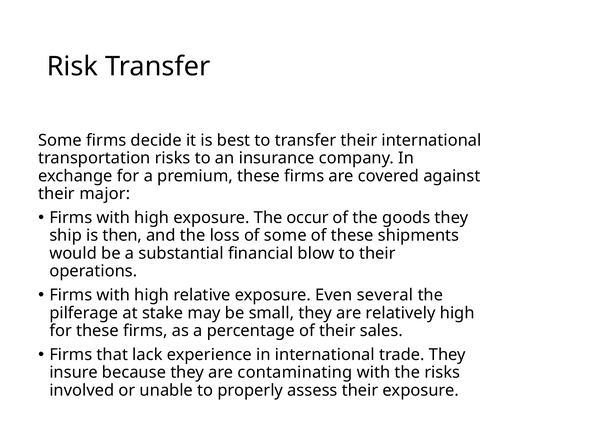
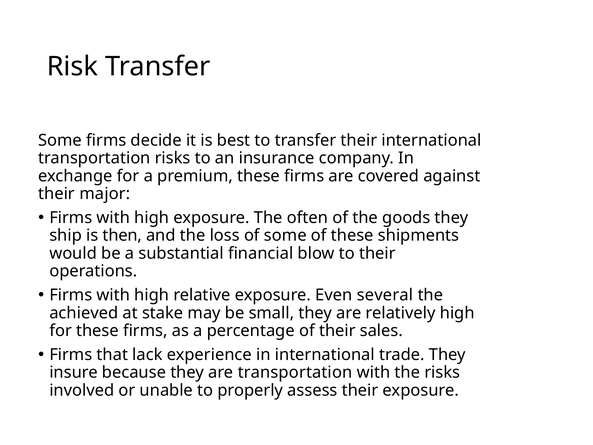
occur: occur -> often (307, 218)
pilferage: pilferage -> achieved (84, 313)
are contaminating: contaminating -> transportation (295, 372)
